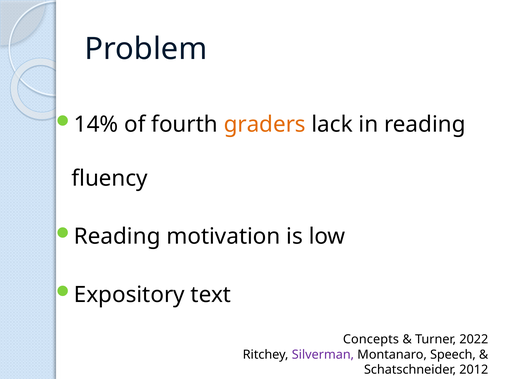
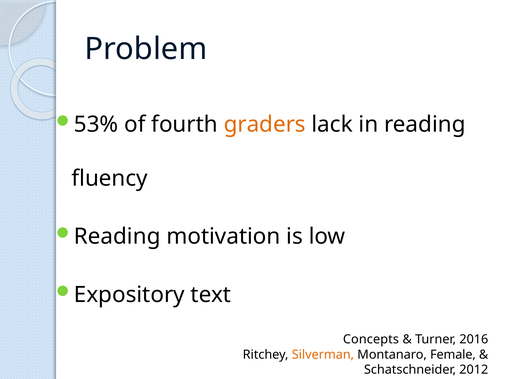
14%: 14% -> 53% (96, 125)
2022: 2022 -> 2016 (474, 340)
Silverman colour: purple -> orange (323, 355)
Speech: Speech -> Female (453, 355)
